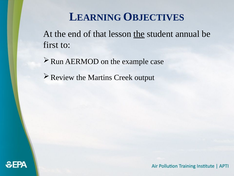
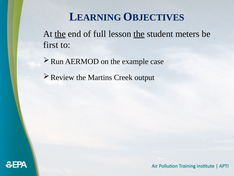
the underline: none -> present (60, 34)
that: that -> full (100, 34)
annual: annual -> meters (187, 34)
